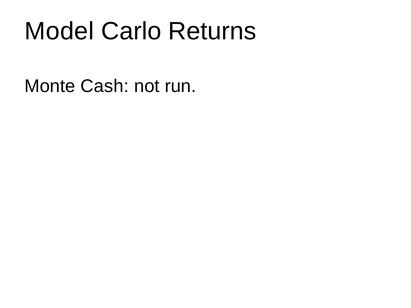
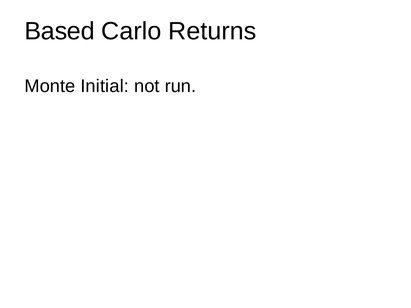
Model: Model -> Based (60, 31)
Cash: Cash -> Initial (105, 86)
